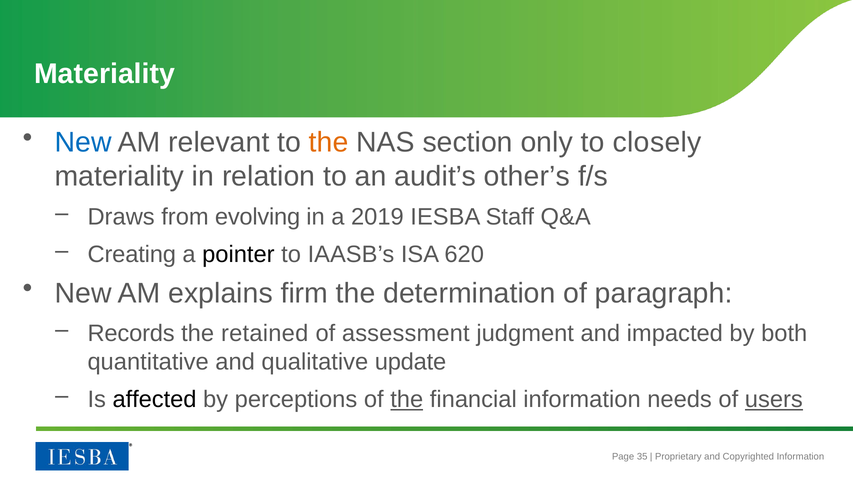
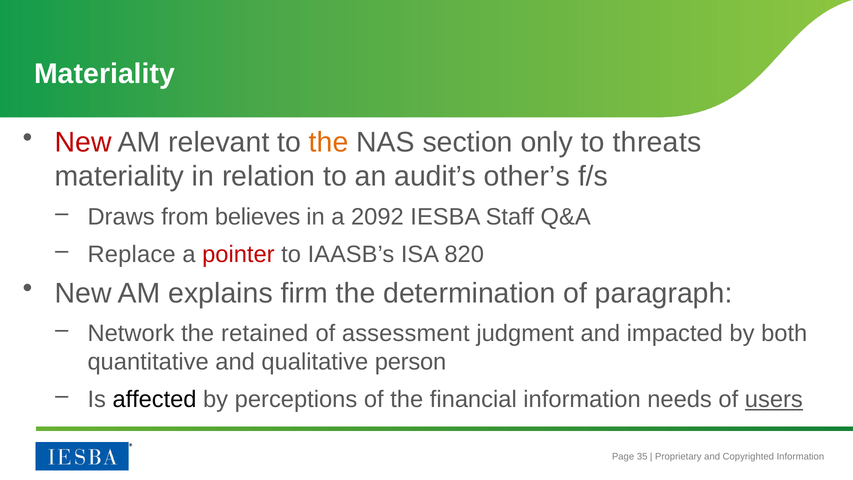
New colour: blue -> red (83, 142)
closely: closely -> threats (657, 142)
evolving: evolving -> believes (258, 217)
2019: 2019 -> 2092 (377, 217)
Creating: Creating -> Replace (132, 254)
pointer colour: black -> red (238, 254)
620: 620 -> 820 (464, 254)
Records: Records -> Network (131, 333)
update: update -> person (411, 362)
the underline: present -> none (407, 399)
